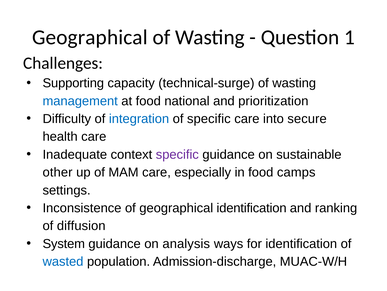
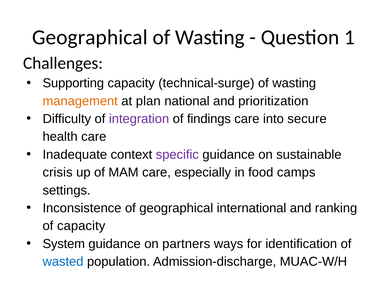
management colour: blue -> orange (80, 101)
at food: food -> plan (148, 101)
integration colour: blue -> purple (139, 119)
of specific: specific -> findings (209, 119)
other: other -> crisis (58, 172)
geographical identification: identification -> international (252, 208)
of diffusion: diffusion -> capacity (81, 225)
analysis: analysis -> partners (186, 243)
